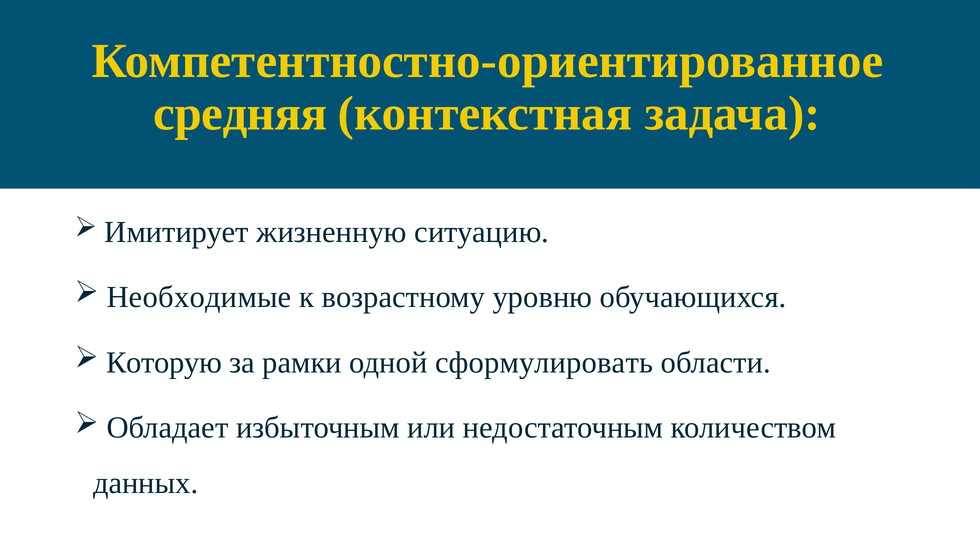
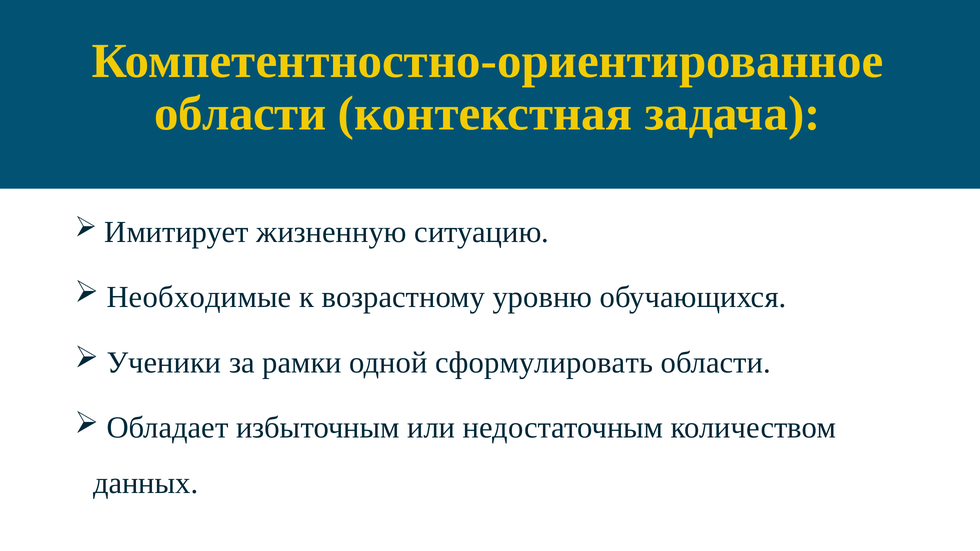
средняя: средняя -> области (240, 114)
Которую: Которую -> Ученики (164, 363)
